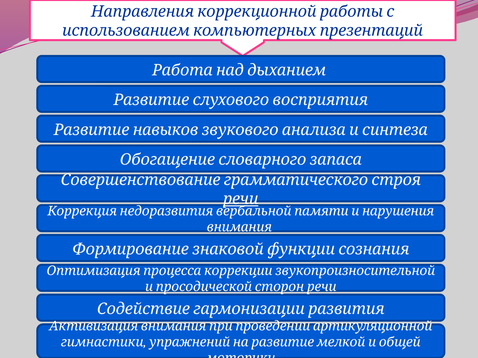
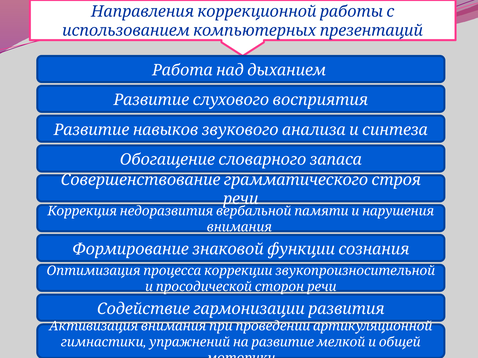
речи underline: present -> none (241, 199)
